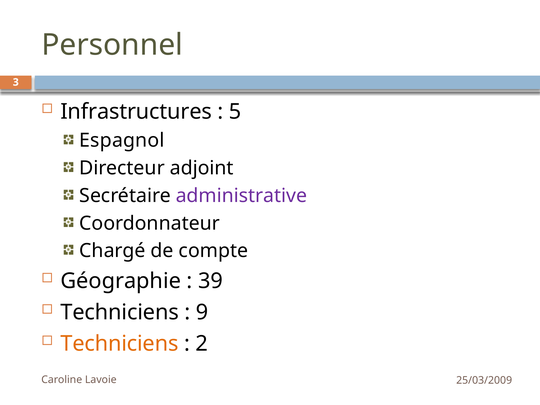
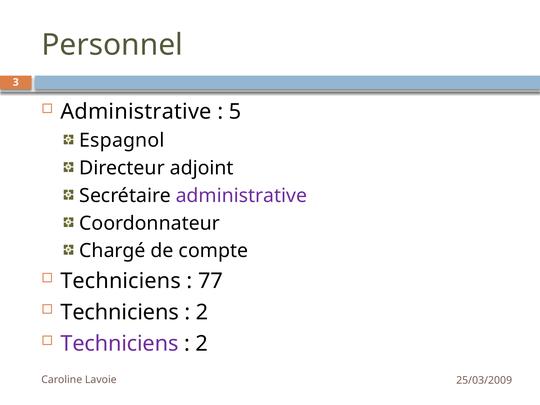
Infrastructures: Infrastructures -> Administrative (136, 112)
Géographie: Géographie -> Techniciens (121, 281)
39: 39 -> 77 (211, 281)
9: 9 -> 2 (202, 312)
Techniciens colour: orange -> purple (119, 344)
